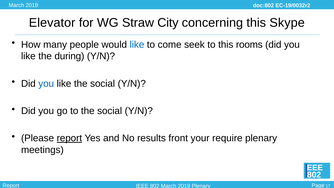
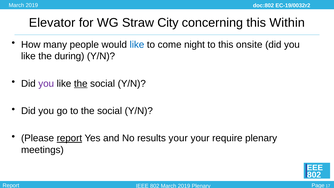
Skype: Skype -> Within (287, 23)
seek: seek -> night (195, 45)
rooms: rooms -> onsite (249, 45)
you colour: blue -> purple (46, 84)
the underline: none -> present (81, 84)
results front: front -> your (178, 138)
